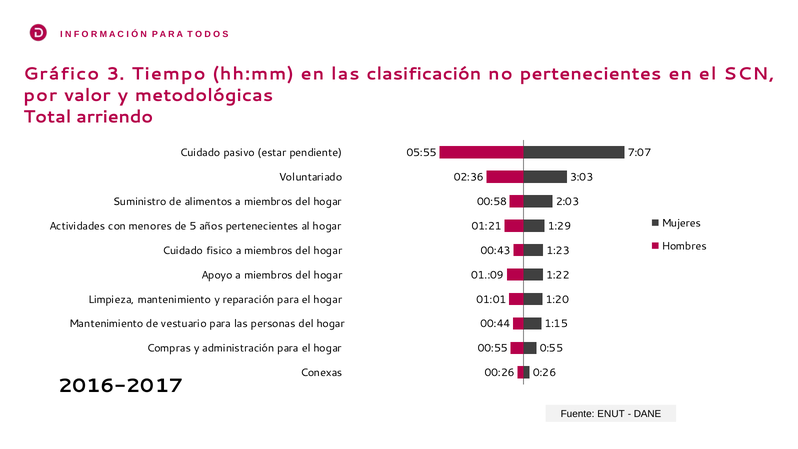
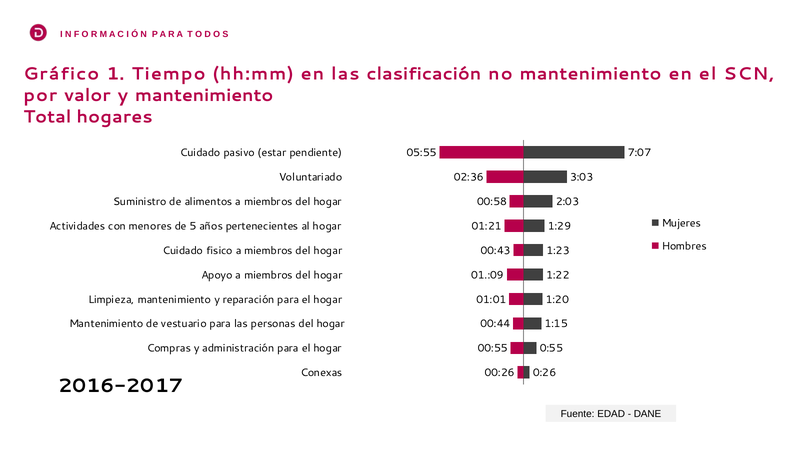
3: 3 -> 1 (115, 74)
no pertenecientes: pertenecientes -> mantenimiento (590, 74)
y metodológicas: metodológicas -> mantenimiento (204, 95)
arriendo: arriendo -> hogares (115, 117)
ENUT: ENUT -> EDAD (611, 414)
